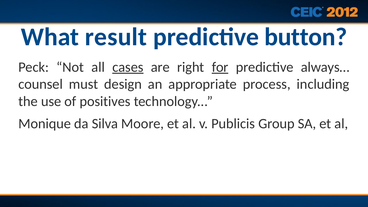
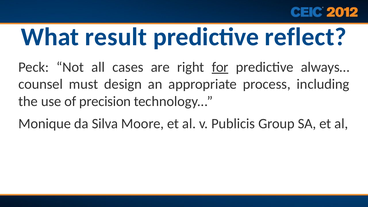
button: button -> reflect (306, 37)
cases underline: present -> none (128, 67)
positives: positives -> precision (105, 101)
